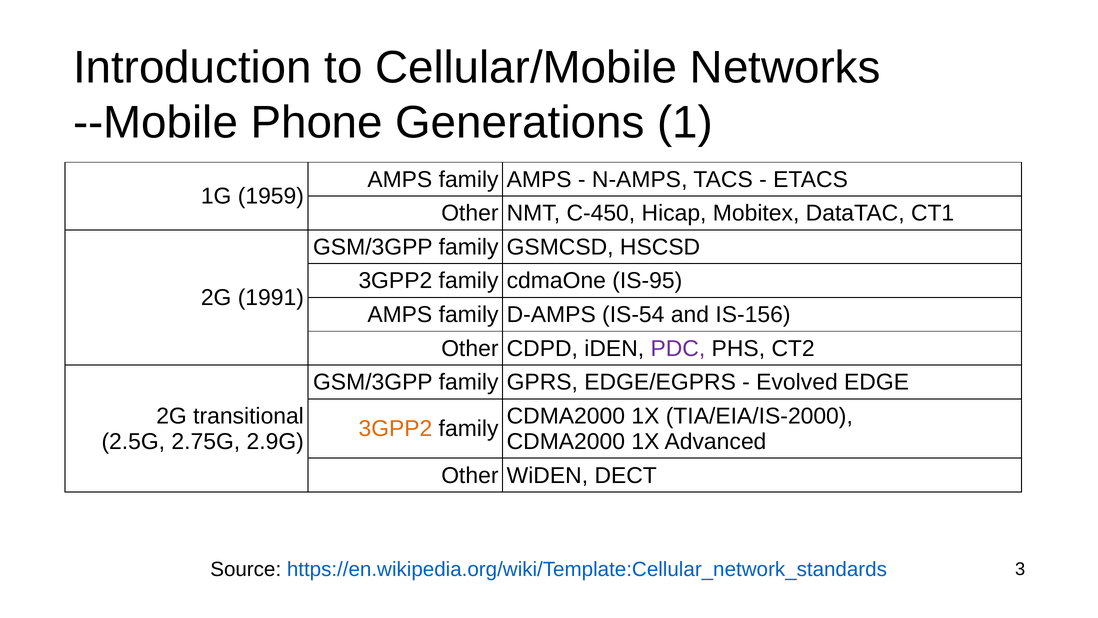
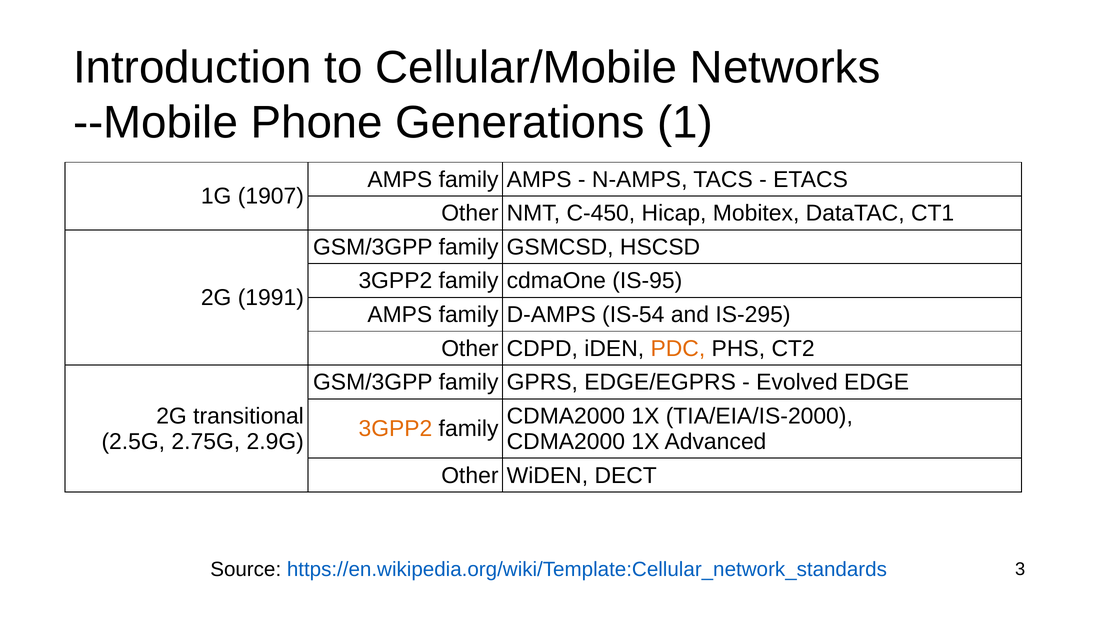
1959: 1959 -> 1907 (271, 196)
IS-156: IS-156 -> IS-295 (753, 315)
PDC colour: purple -> orange (678, 348)
